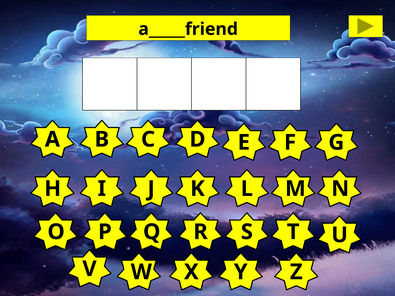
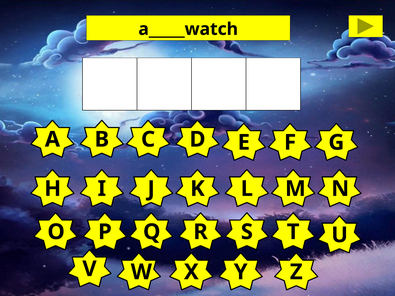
a_____friend: a_____friend -> a_____watch (188, 29)
